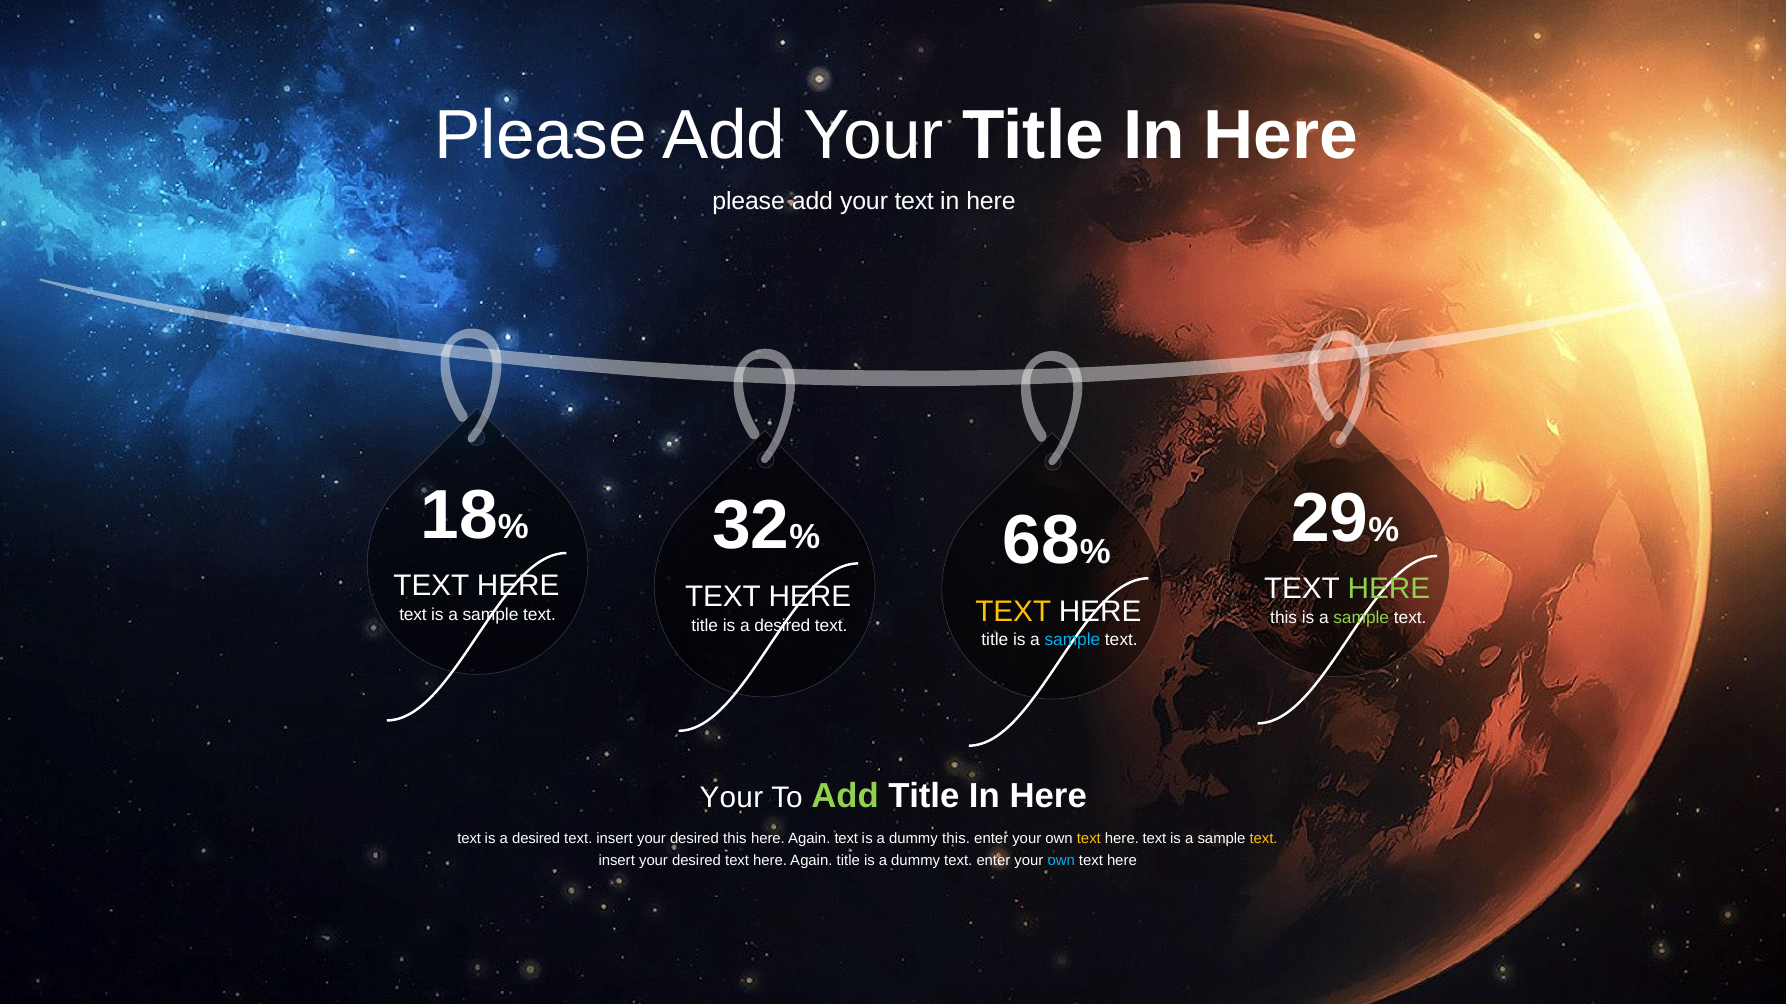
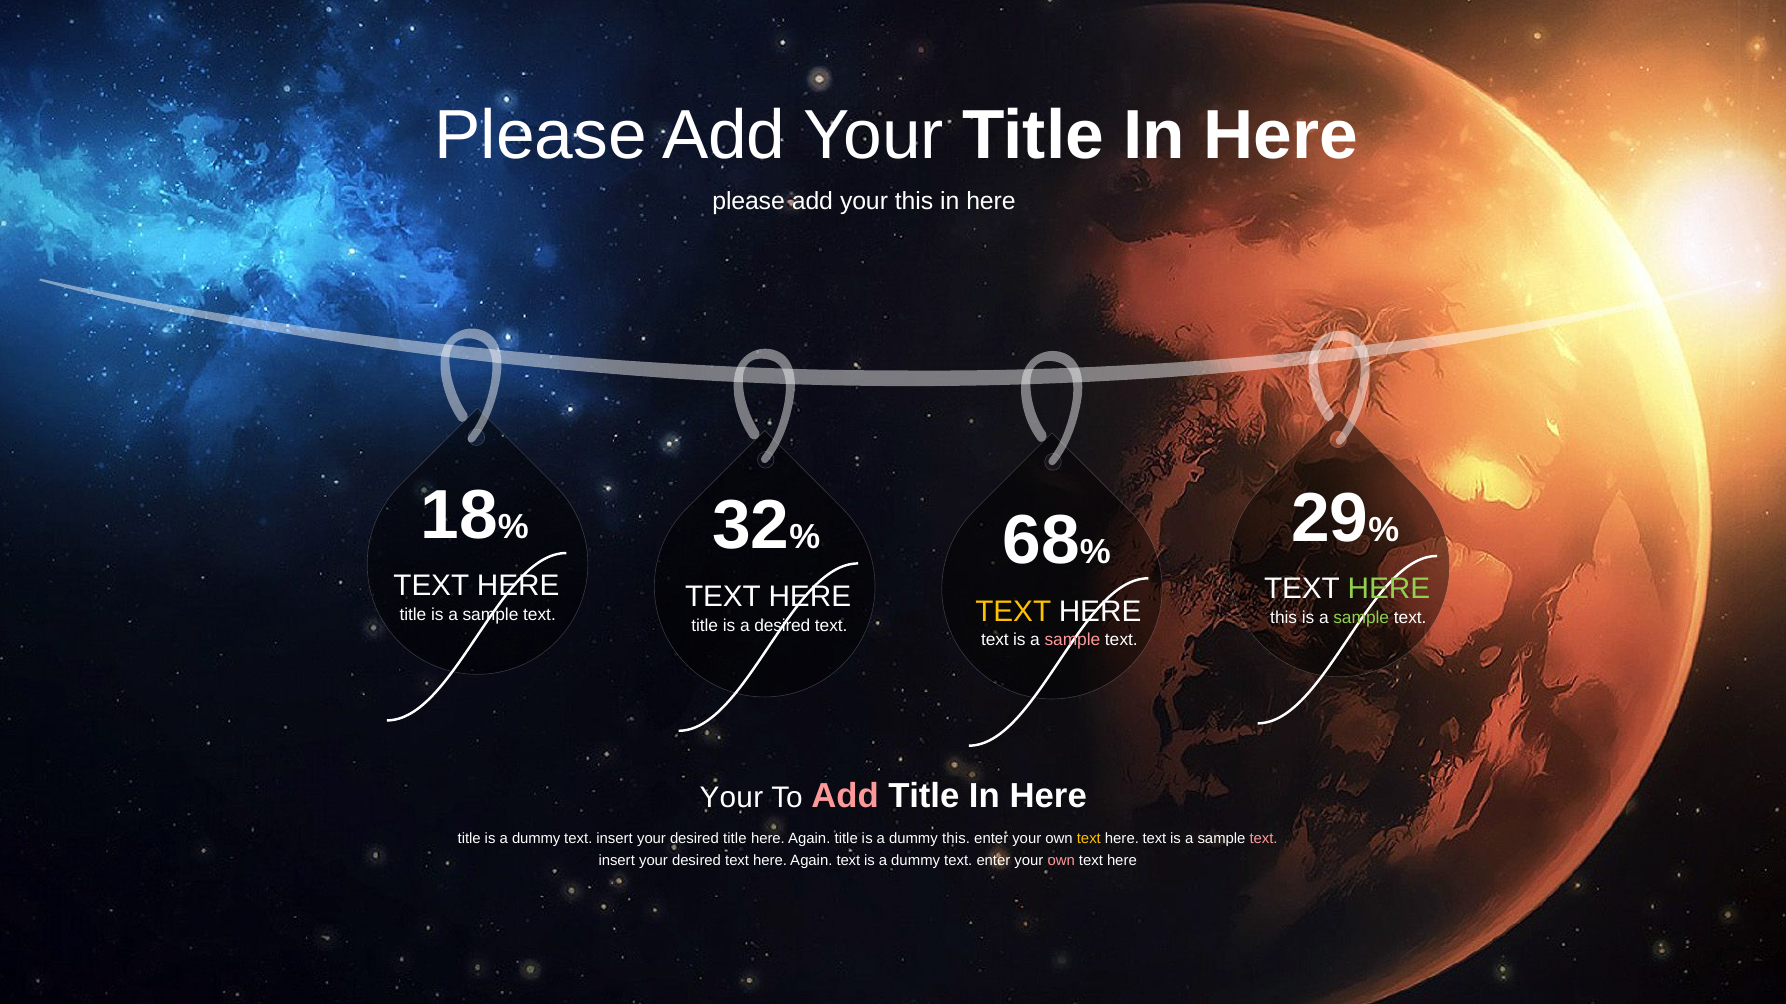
your text: text -> this (914, 201)
text: text -> title (413, 615)
title: title -> text (995, 641)
sample colour: light blue -> pink (1072, 641)
Add colour: light green -> pink (845, 797)
text: text -> title (469, 839)
desired: desired -> dummy (536, 839)
desired this: this -> title (735, 839)
Again text: text -> title (846, 839)
text colour: yellow -> pink (1264, 839)
Again title: title -> text (848, 861)
own colour: light blue -> pink (1061, 861)
